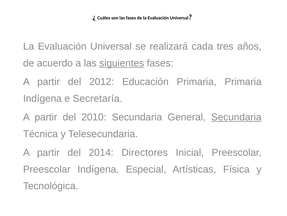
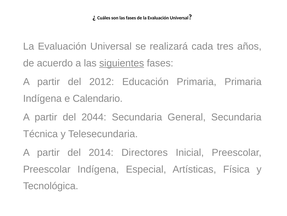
Secretaría: Secretaría -> Calendario (98, 98)
2010: 2010 -> 2044 (94, 117)
Secundaria underline: present -> none (236, 117)
